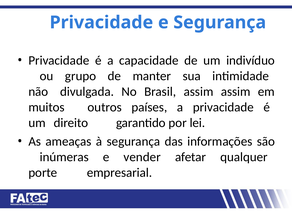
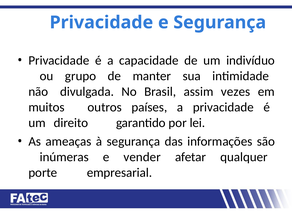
assim assim: assim -> vezes (236, 92)
